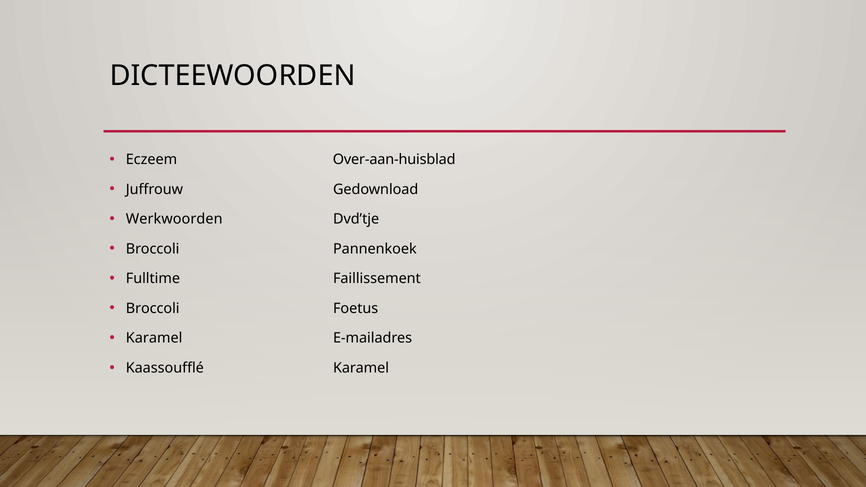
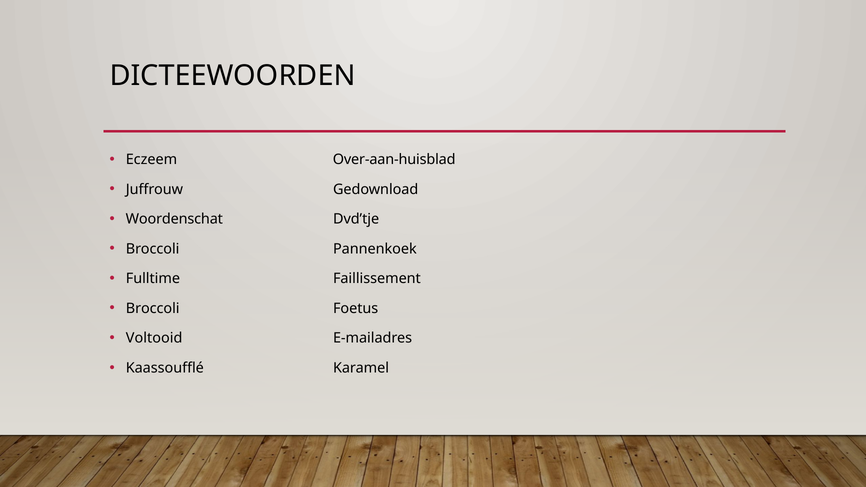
Werkwoorden: Werkwoorden -> Woordenschat (174, 219)
Karamel: Karamel -> Voltooid (154, 338)
